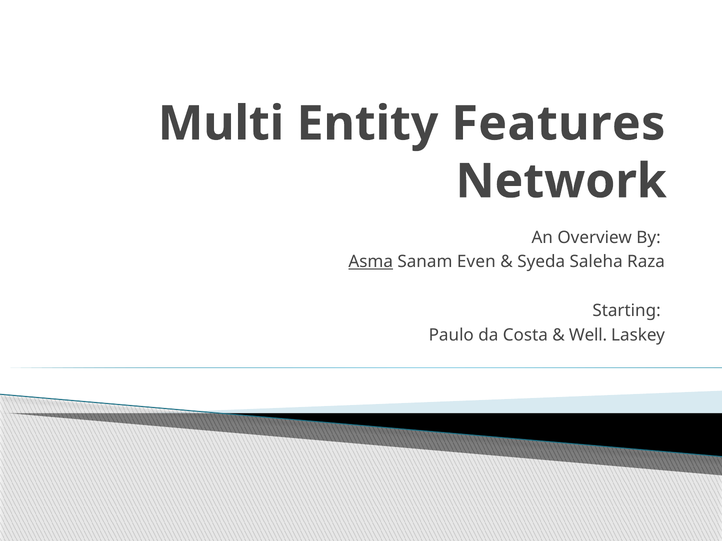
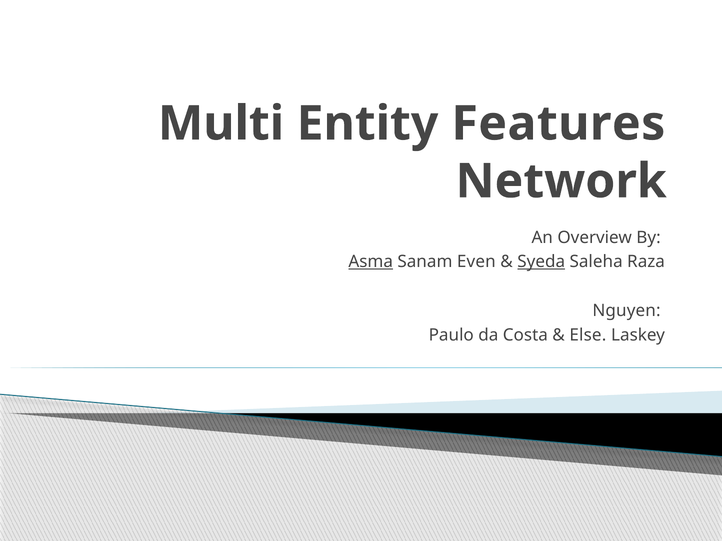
Syeda underline: none -> present (541, 262)
Starting: Starting -> Nguyen (626, 311)
Well: Well -> Else (588, 336)
